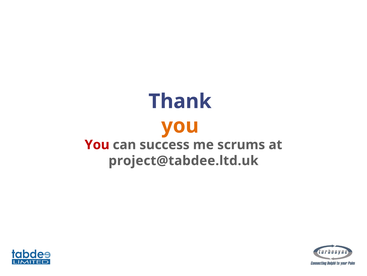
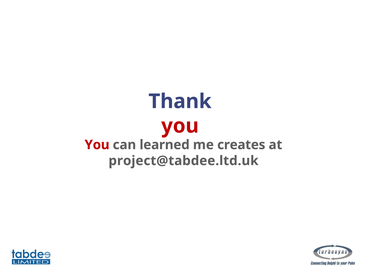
you colour: orange -> red (180, 126)
success: success -> learned (165, 144)
scrums: scrums -> creates (241, 144)
